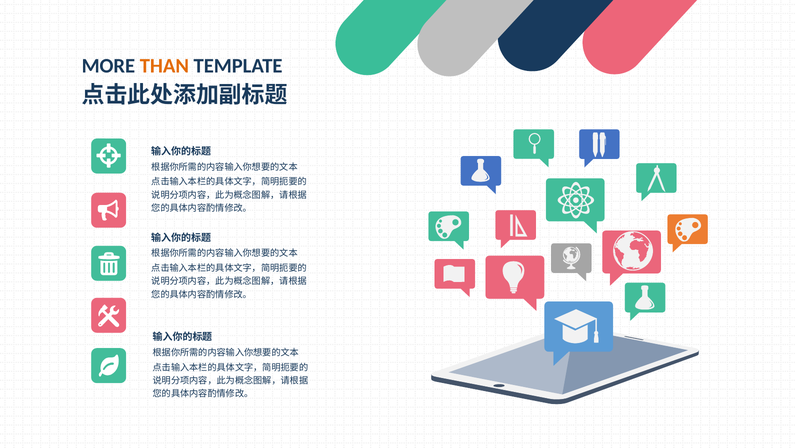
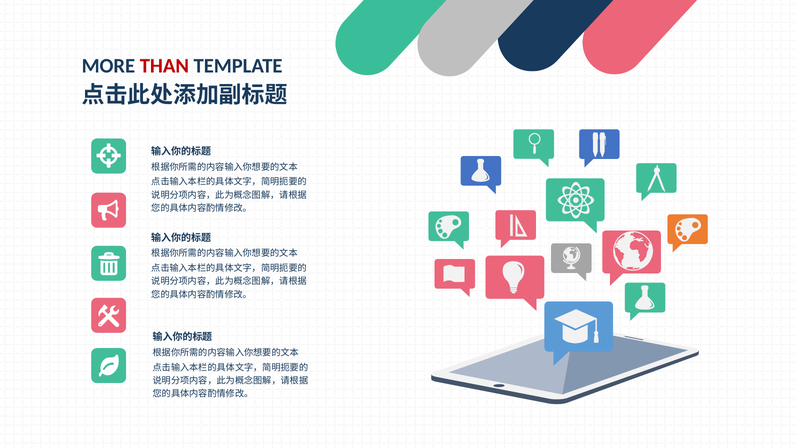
THAN colour: orange -> red (164, 66)
